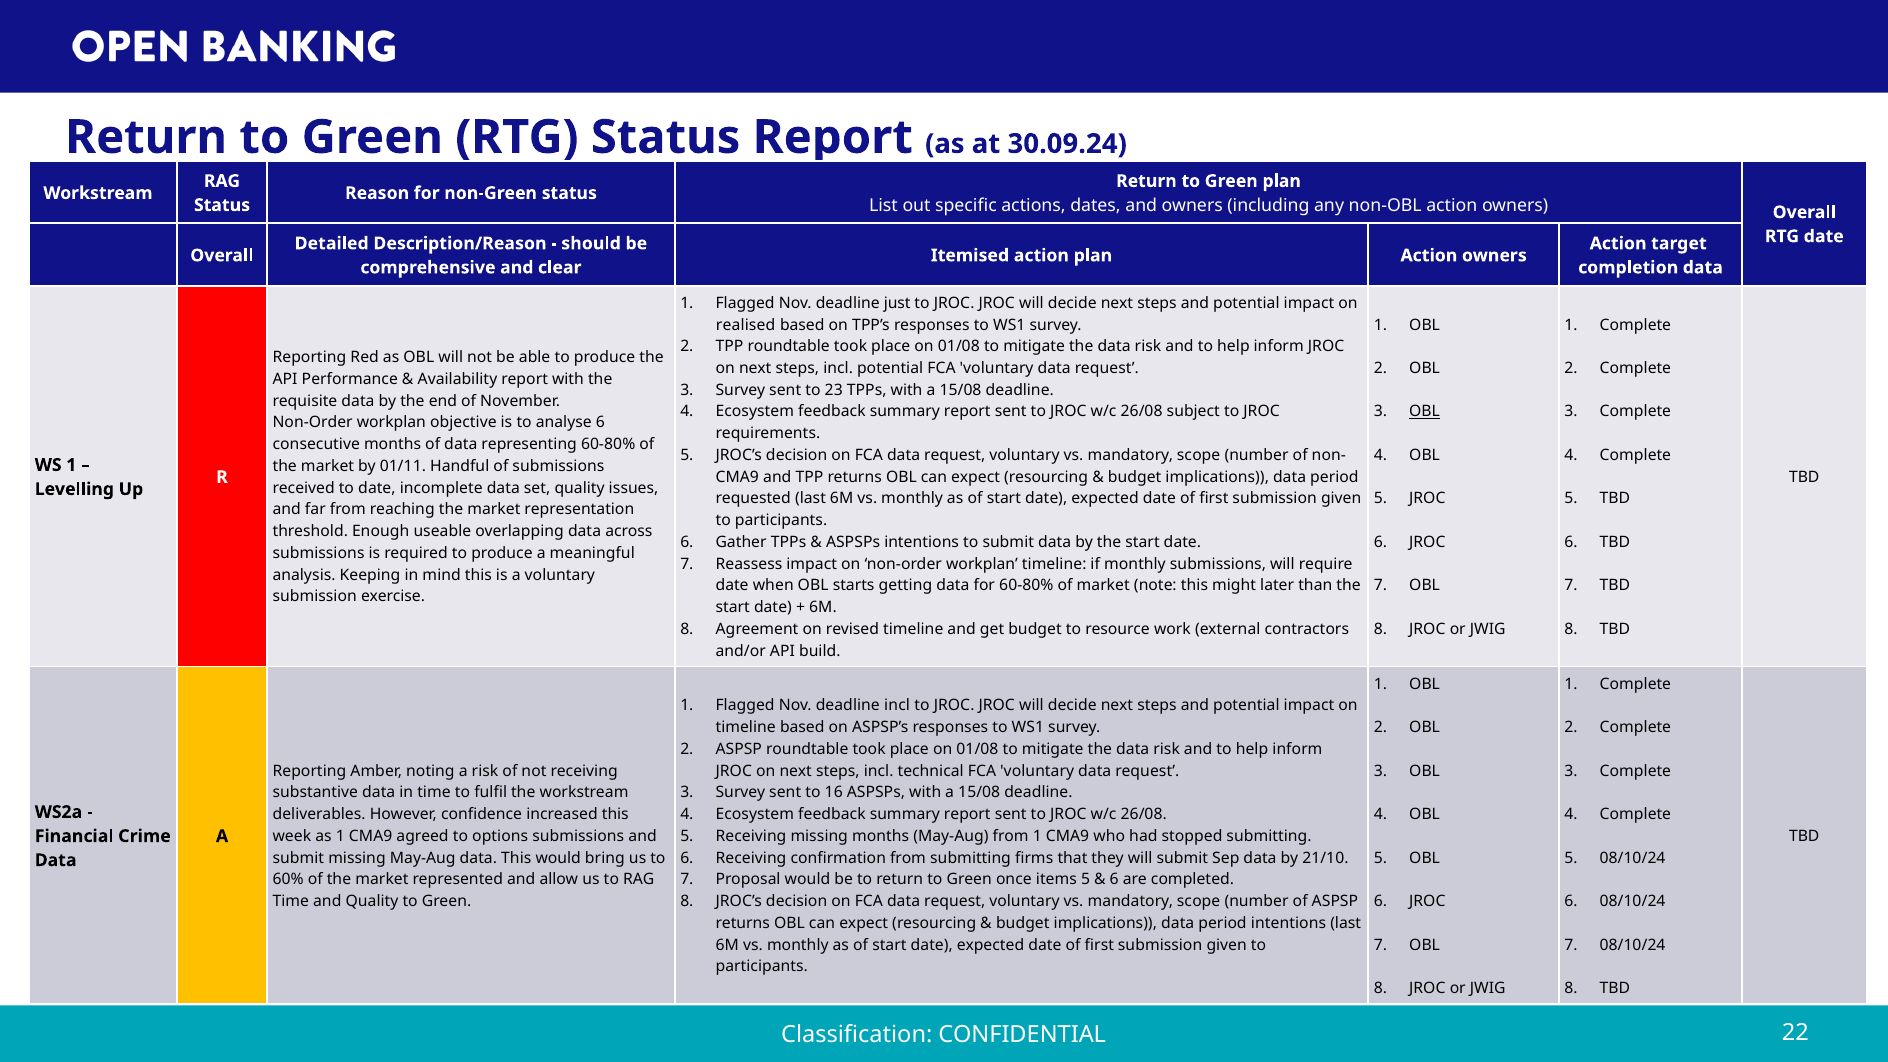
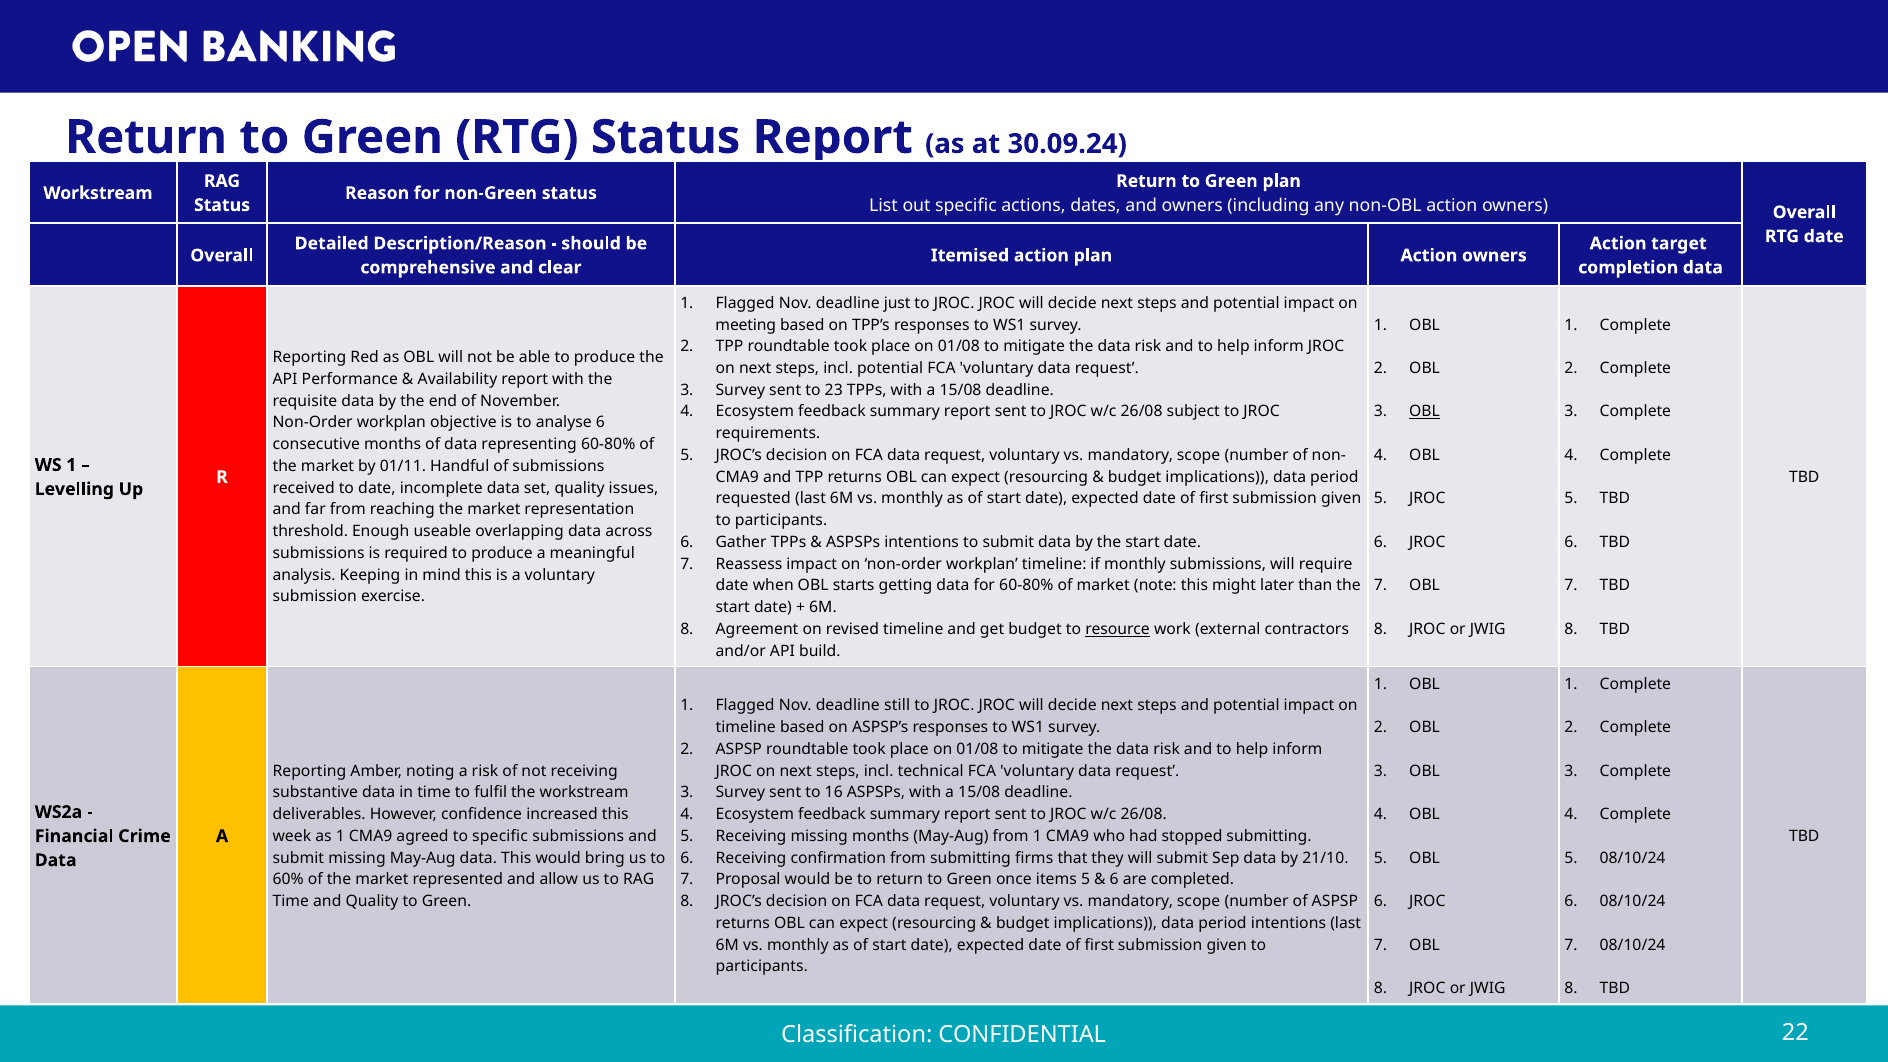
realised: realised -> meeting (746, 325)
resource underline: none -> present (1118, 629)
deadline incl: incl -> still (897, 706)
to options: options -> specific (500, 836)
